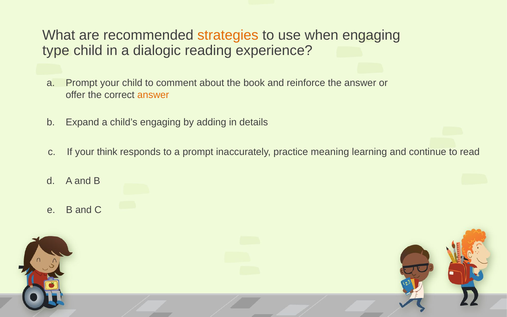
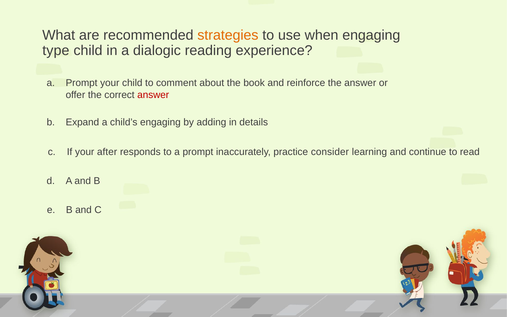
answer colour: orange -> red (153, 95)
think: think -> after (107, 152)
meaning: meaning -> consider (330, 152)
